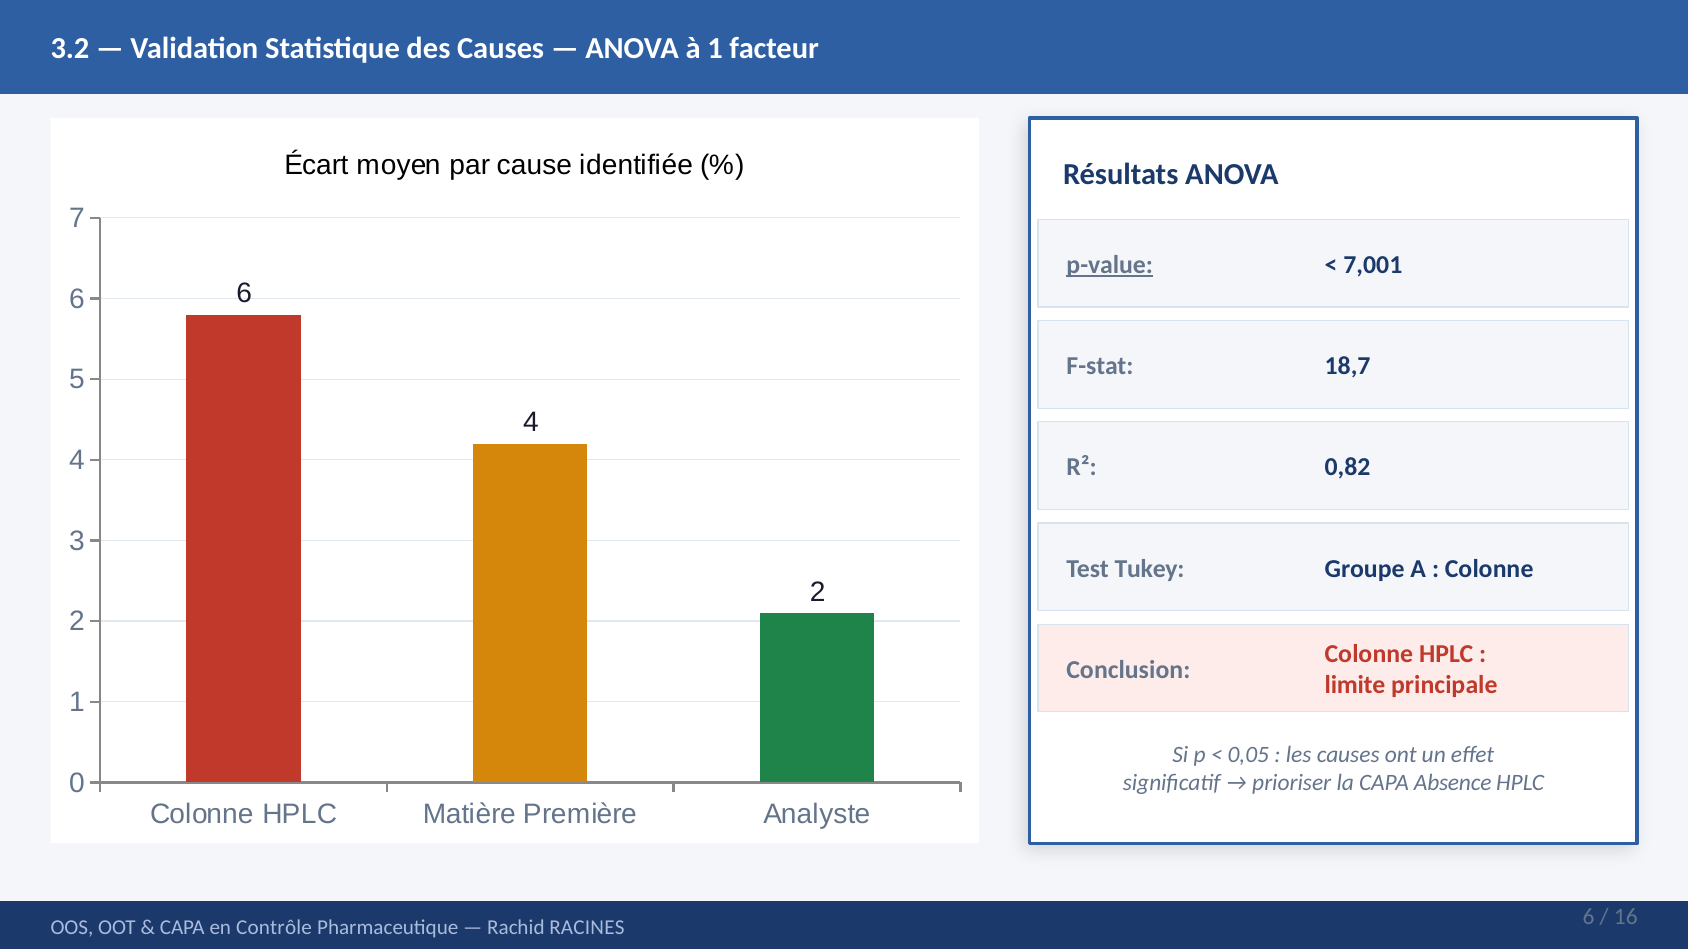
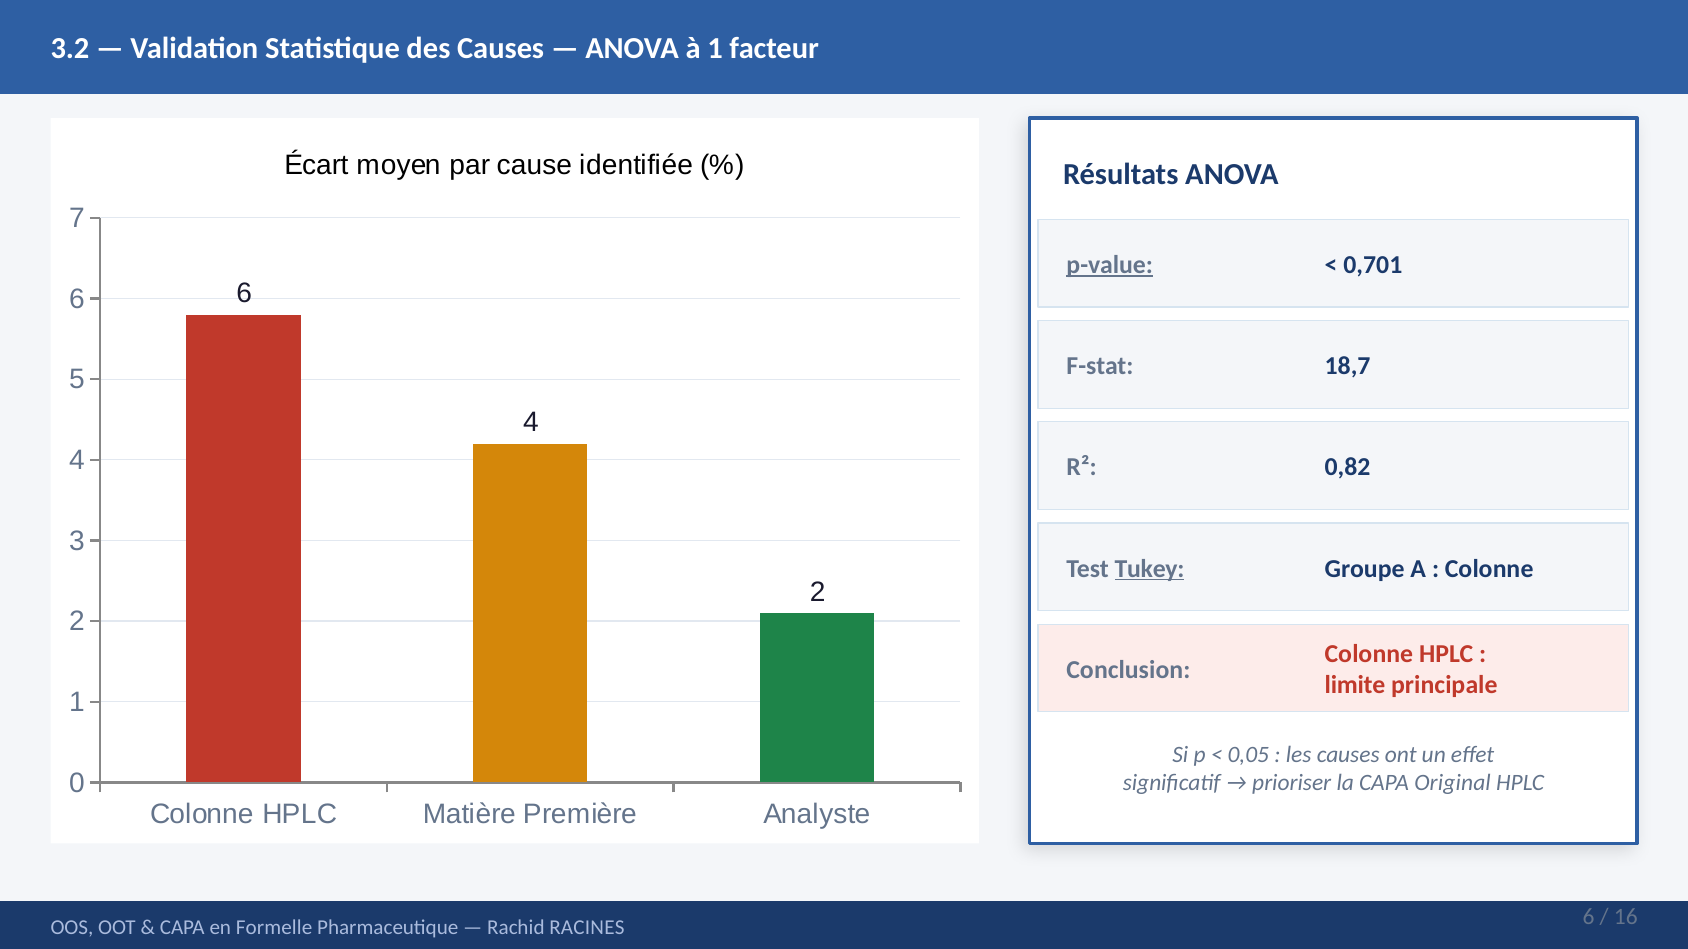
7,001: 7,001 -> 0,701 (1373, 265)
Tukey underline: none -> present (1150, 569)
Absence: Absence -> Original (1453, 784)
Contrôle: Contrôle -> Formelle (274, 928)
